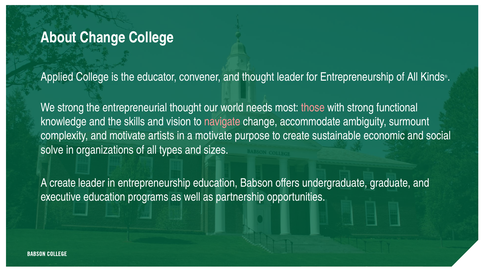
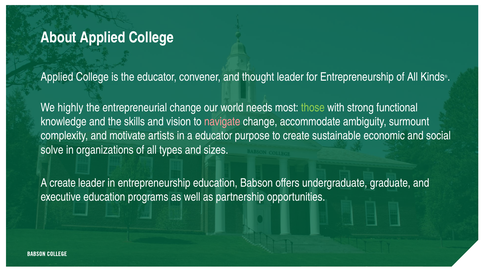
About Change: Change -> Applied (103, 38)
We strong: strong -> highly (71, 108)
entrepreneurial thought: thought -> change (185, 108)
those colour: pink -> light green (313, 108)
a motivate: motivate -> educator (214, 136)
